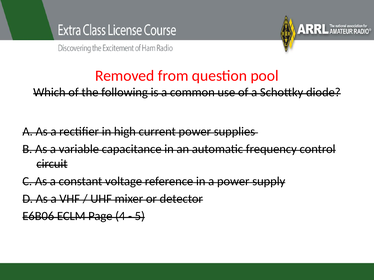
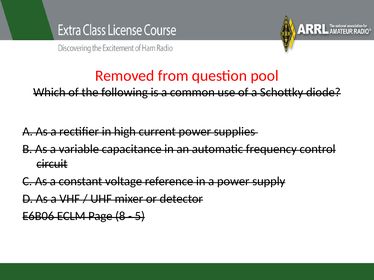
4: 4 -> 8 (120, 217)
